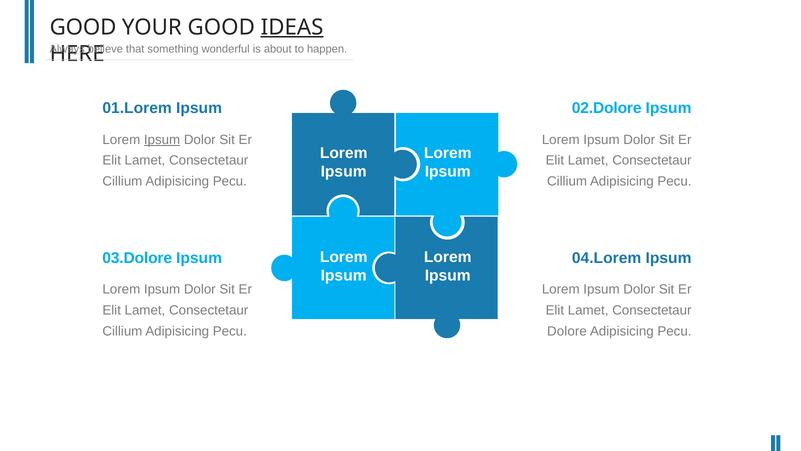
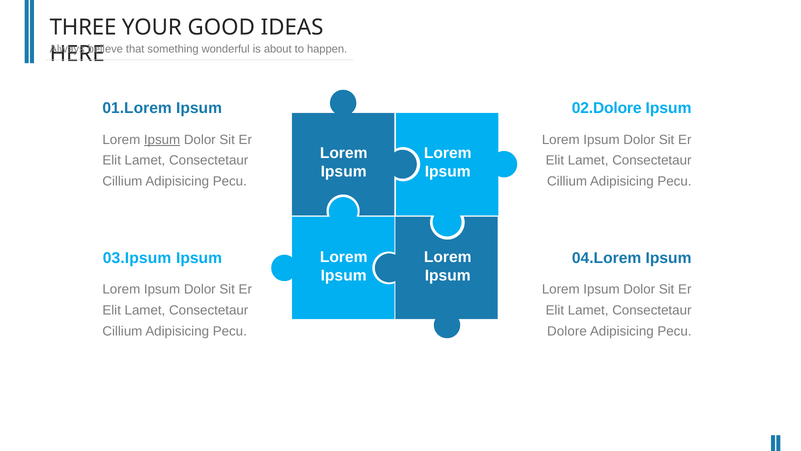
GOOD: GOOD -> THREE (83, 27)
IDEAS underline: present -> none (292, 27)
03.Dolore: 03.Dolore -> 03.Ipsum (137, 258)
